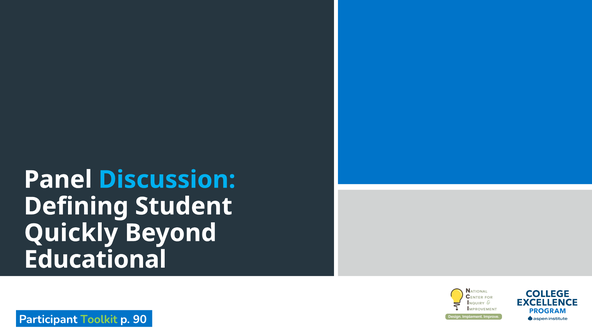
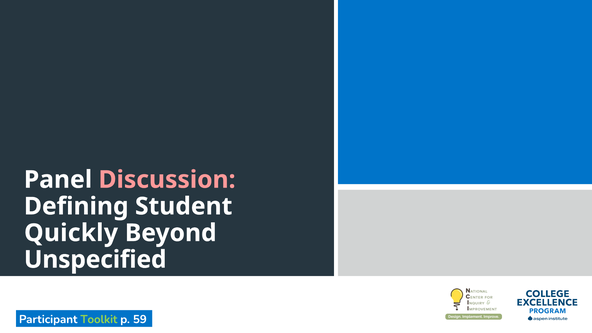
Discussion colour: light blue -> pink (167, 180)
Educational: Educational -> Unspecified (95, 260)
90: 90 -> 59 (140, 319)
